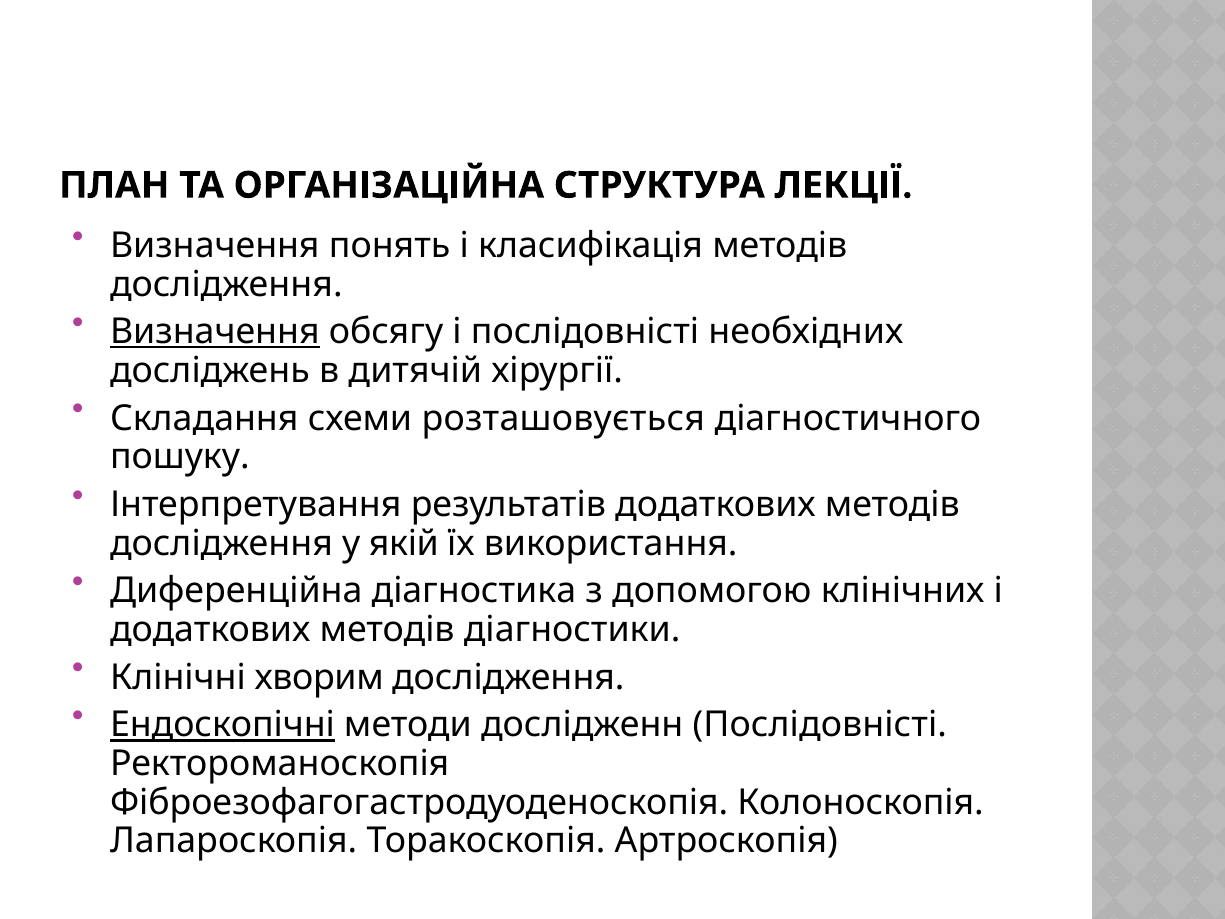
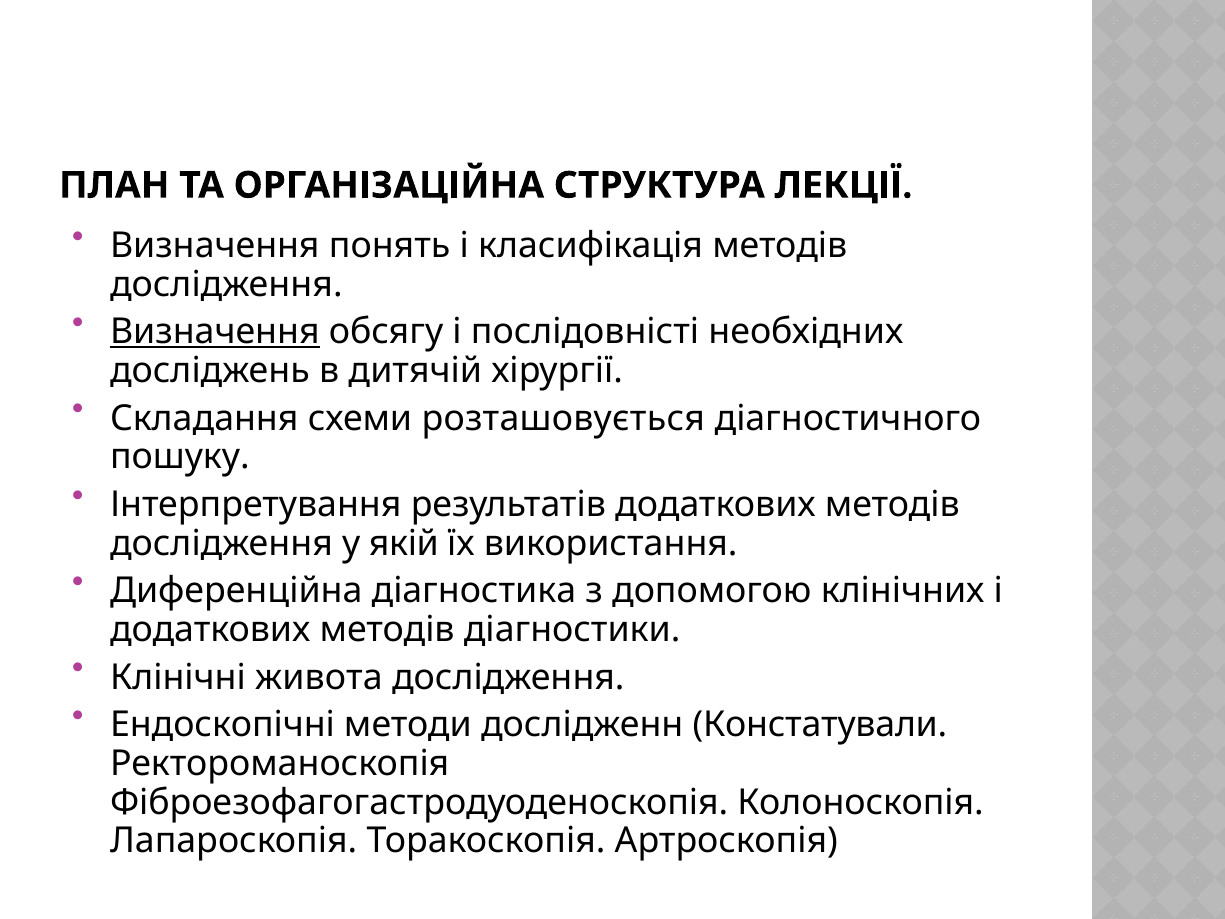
хворим: хворим -> живота (319, 677)
Ендоскопічні underline: present -> none (222, 725)
дослідженн Послідовністі: Послідовністі -> Констатували (820, 725)
